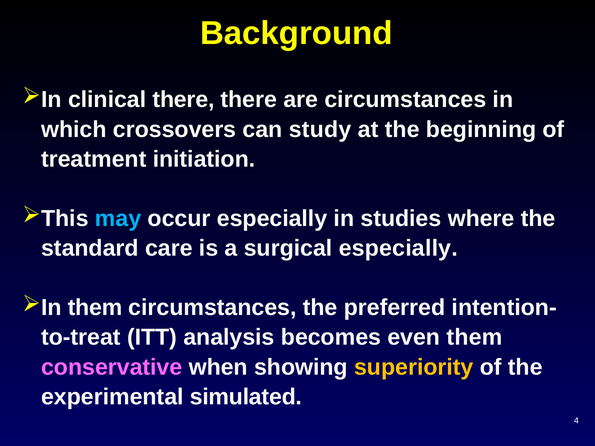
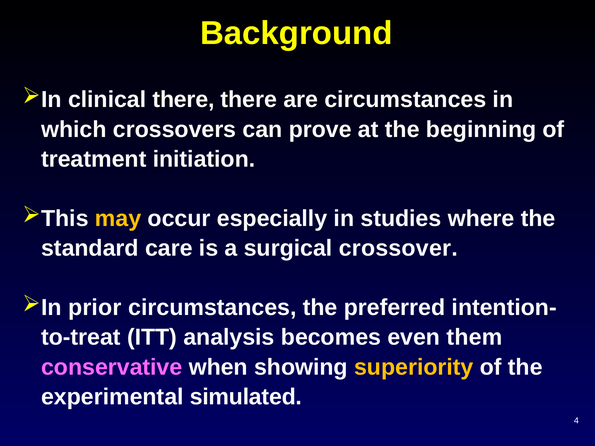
study: study -> prove (320, 129)
may colour: light blue -> yellow (118, 219)
surgical especially: especially -> crossover (398, 248)
them: them -> prior (95, 308)
